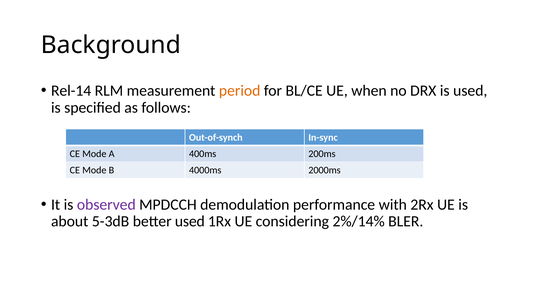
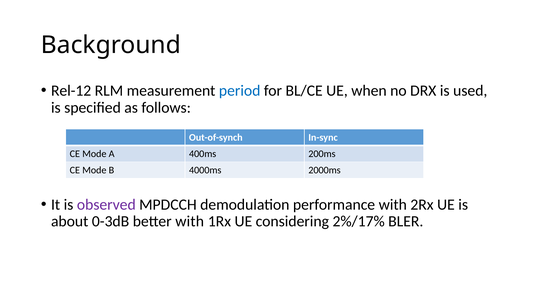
Rel-14: Rel-14 -> Rel-12 (71, 91)
period colour: orange -> blue (240, 91)
5-3dB: 5-3dB -> 0-3dB (111, 222)
better used: used -> with (190, 222)
2%/14%: 2%/14% -> 2%/17% (359, 222)
